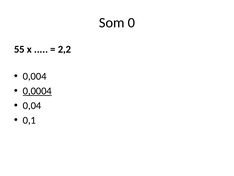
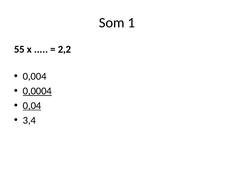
0: 0 -> 1 (131, 23)
0,04 underline: none -> present (32, 105)
0,1: 0,1 -> 3,4 (29, 120)
